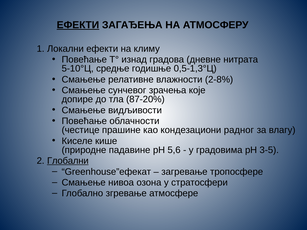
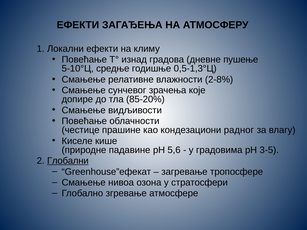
ЕФЕКТИ underline: present -> none (78, 25)
нитрата: нитрата -> пушење (241, 60)
87-20%: 87-20% -> 85-20% (145, 99)
